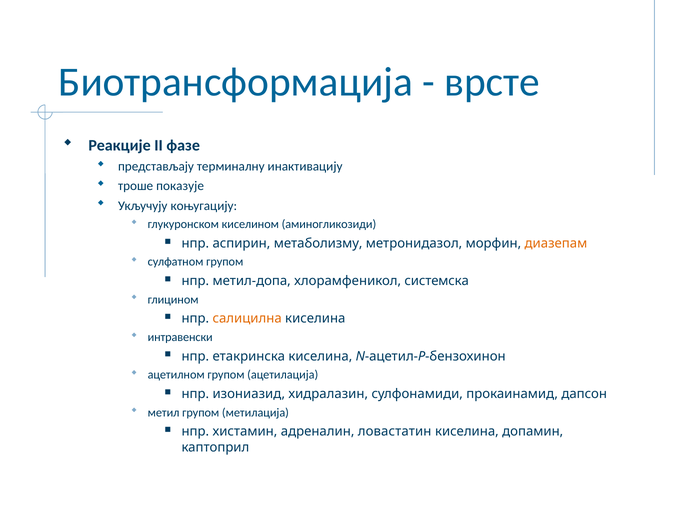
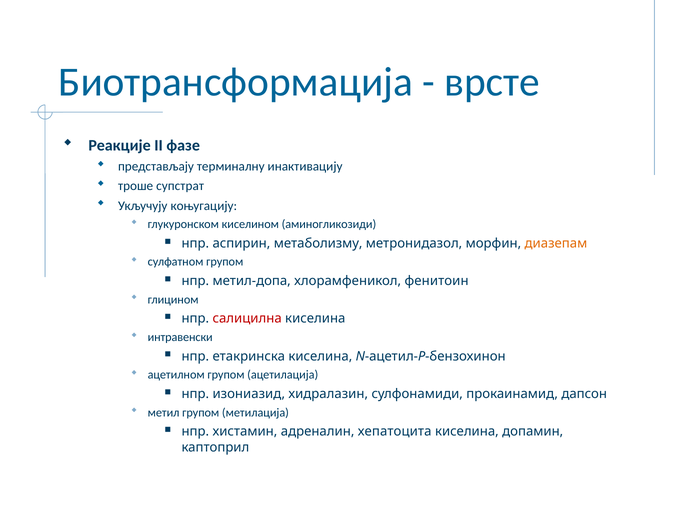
показује: показује -> супстрат (180, 186)
системска: системска -> фенитоин (437, 281)
салицилна colour: orange -> red (247, 318)
ловастатин: ловастатин -> хепатоцита (395, 431)
